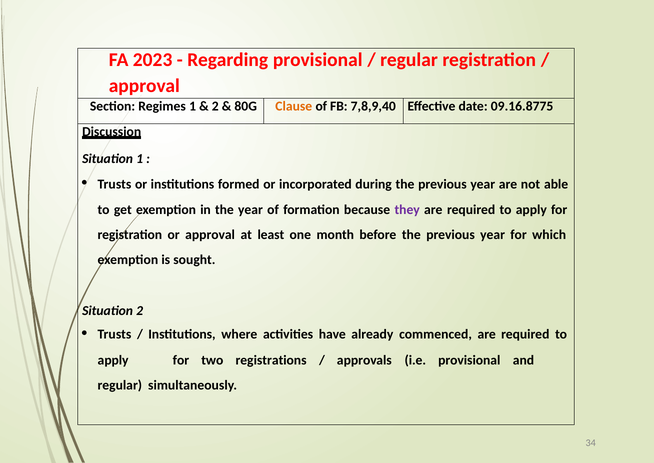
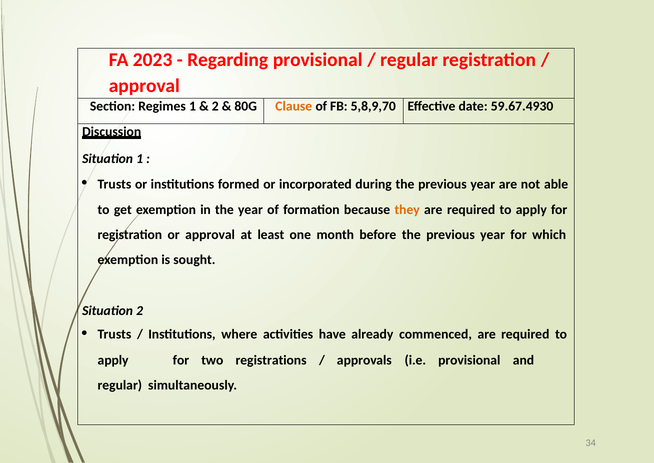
7,8,9,40: 7,8,9,40 -> 5,8,9,70 (373, 106)
09.16.8775: 09.16.8775 -> 59.67.4930 (522, 106)
they colour: purple -> orange (407, 209)
